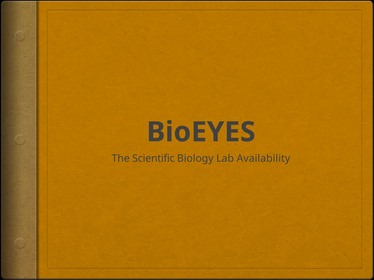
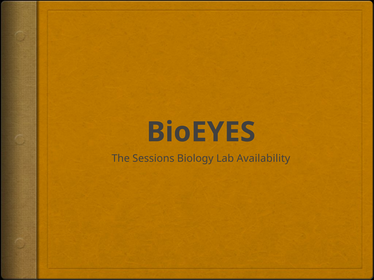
Scientific: Scientific -> Sessions (153, 159)
